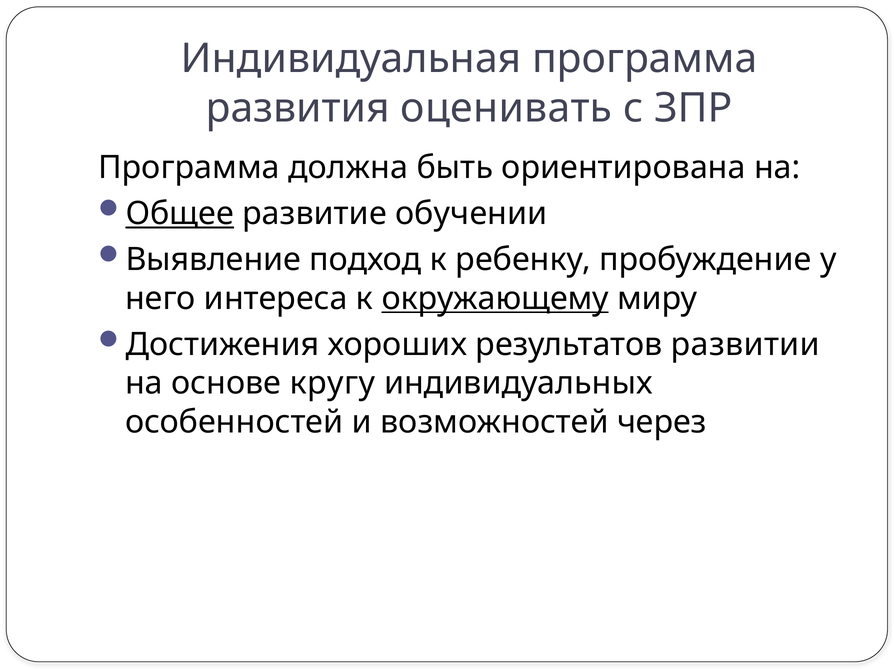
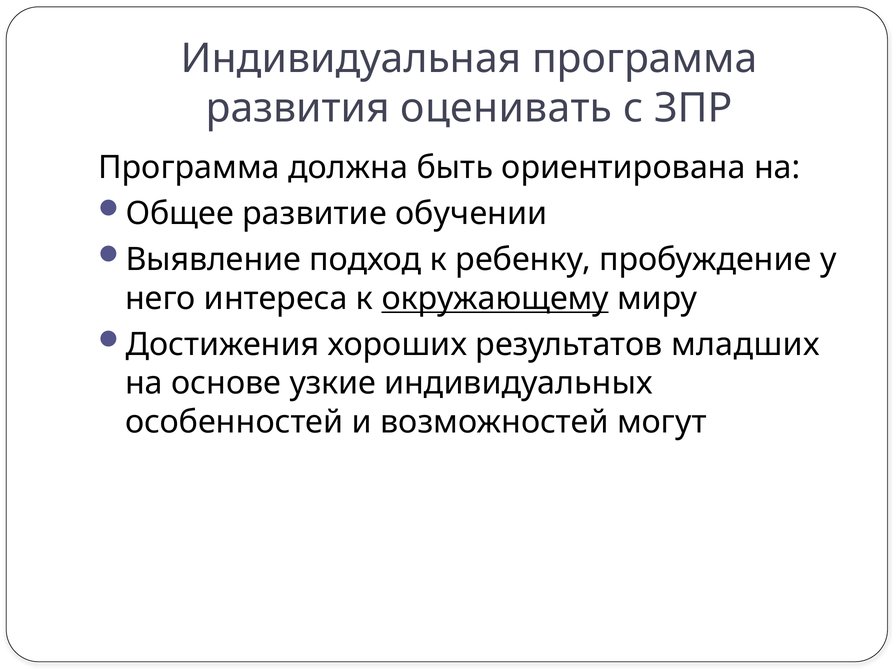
Общее underline: present -> none (180, 214)
развитии: развитии -> младших (745, 344)
кругу: кругу -> узкие (333, 383)
через: через -> могут (662, 422)
